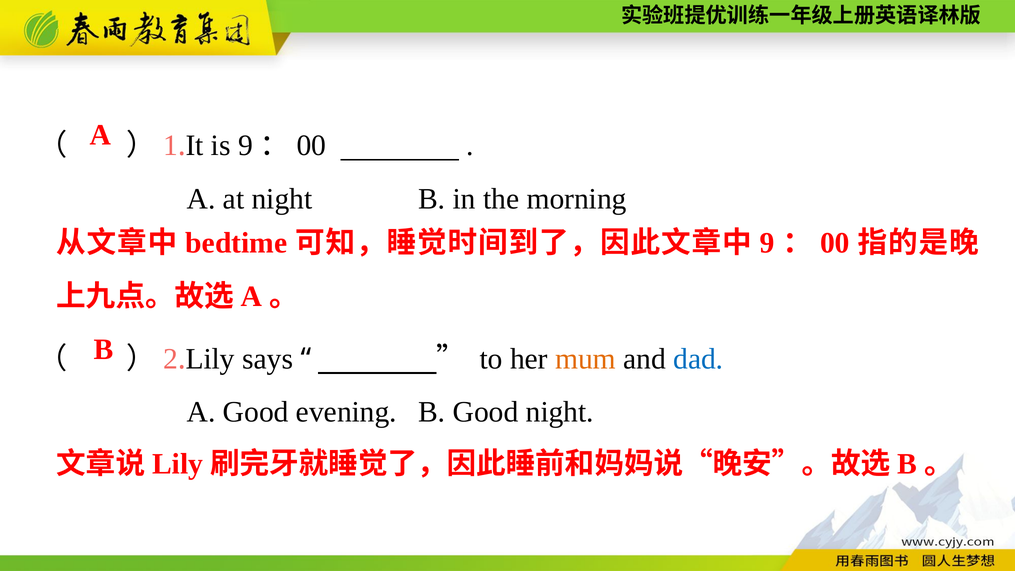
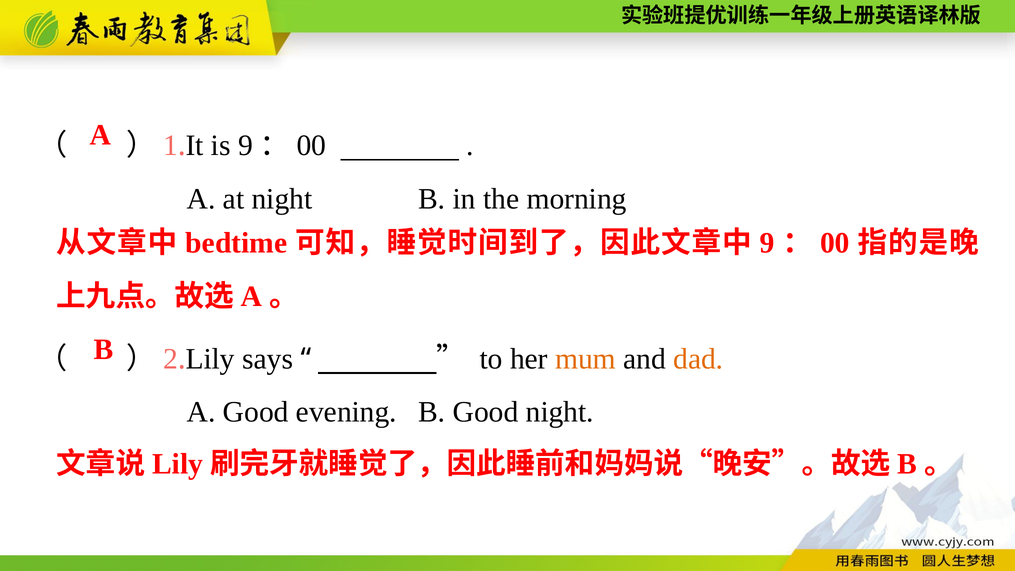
dad colour: blue -> orange (698, 359)
